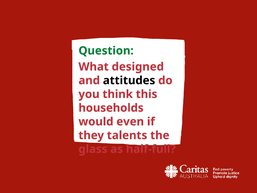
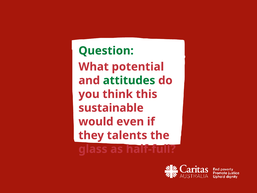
designed: designed -> potential (138, 67)
attitudes colour: black -> green (129, 80)
households: households -> sustainable (111, 108)
